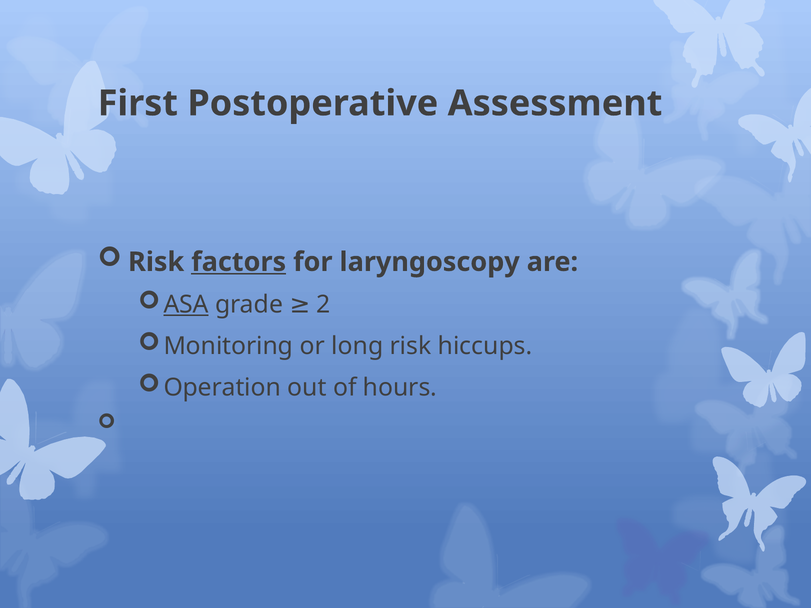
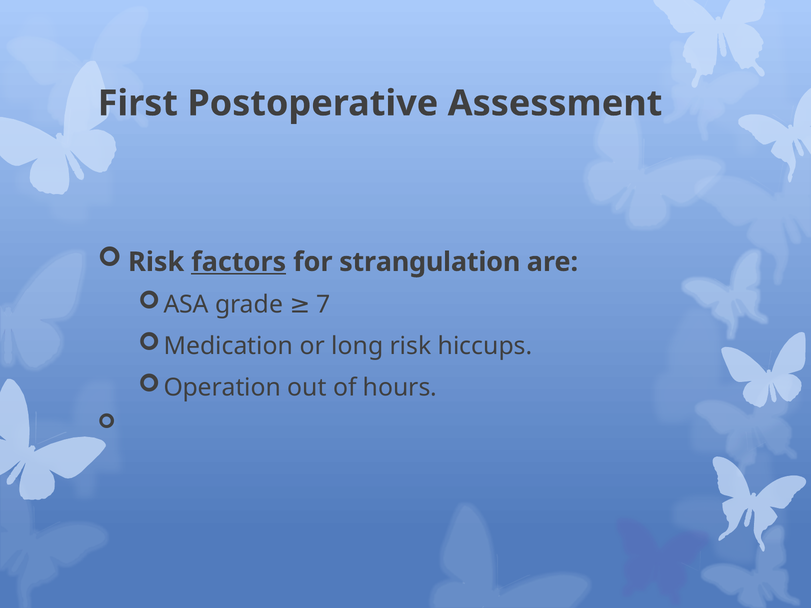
laryngoscopy: laryngoscopy -> strangulation (430, 262)
ASA underline: present -> none (186, 305)
2: 2 -> 7 (324, 305)
Monitoring: Monitoring -> Medication (228, 346)
